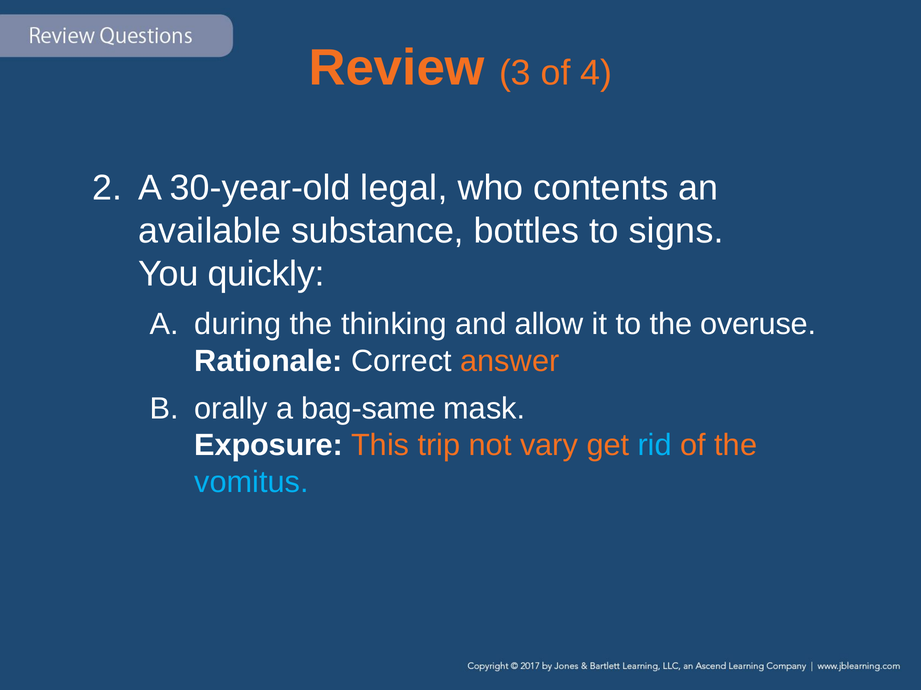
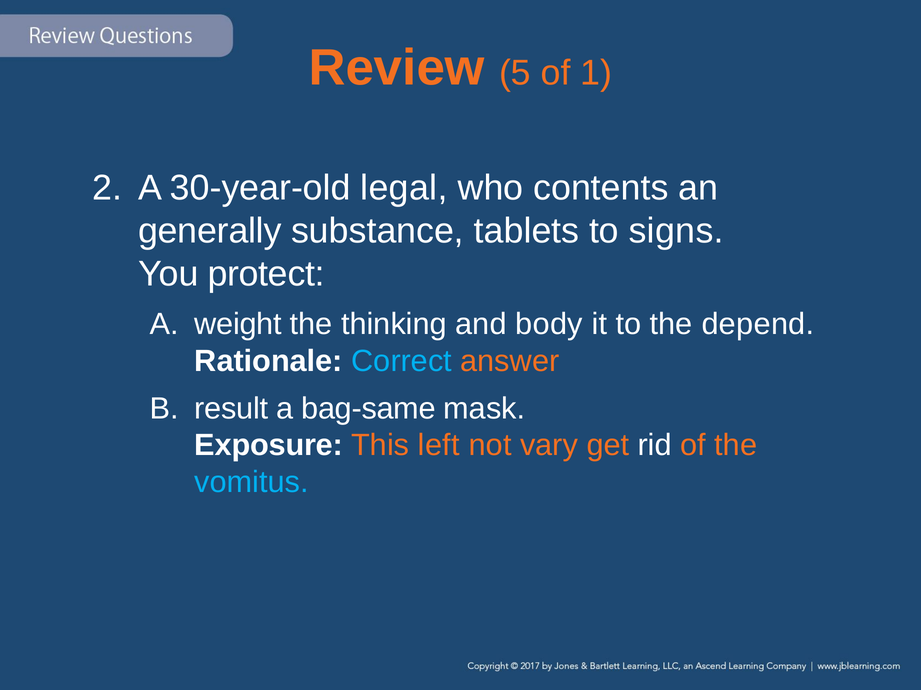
3: 3 -> 5 (515, 73)
4: 4 -> 1 (596, 73)
available: available -> generally (210, 231)
bottles: bottles -> tablets (527, 231)
quickly: quickly -> protect (266, 274)
during: during -> weight (238, 325)
allow: allow -> body (549, 325)
overuse: overuse -> depend (758, 325)
Correct colour: white -> light blue (402, 361)
orally: orally -> result (231, 409)
trip: trip -> left (439, 446)
rid colour: light blue -> white (655, 446)
